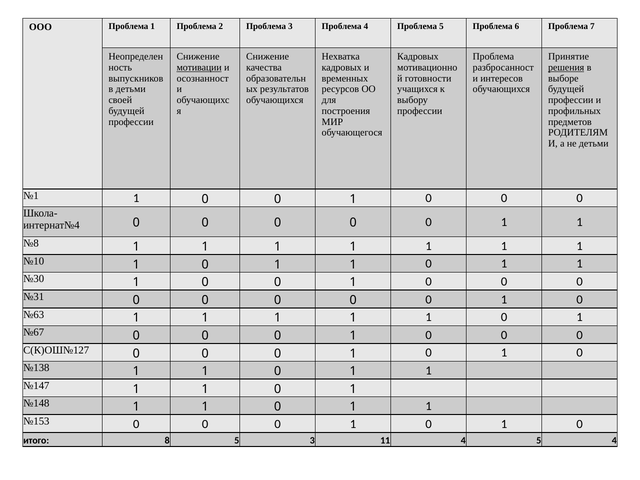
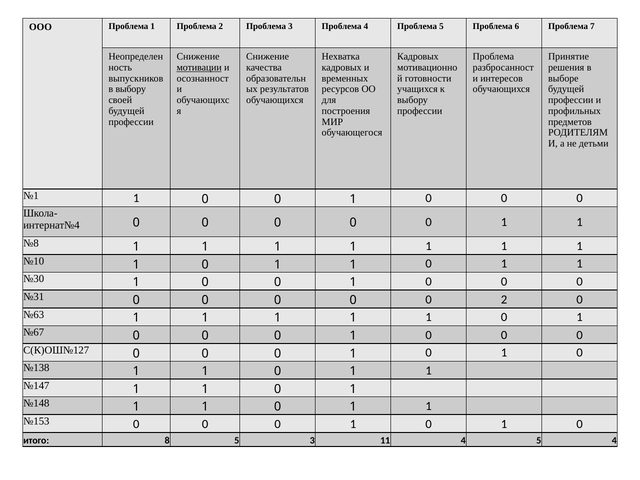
решения underline: present -> none (566, 67)
в детьми: детьми -> выбору (131, 89)
1: 1 -> 2 (504, 299)
